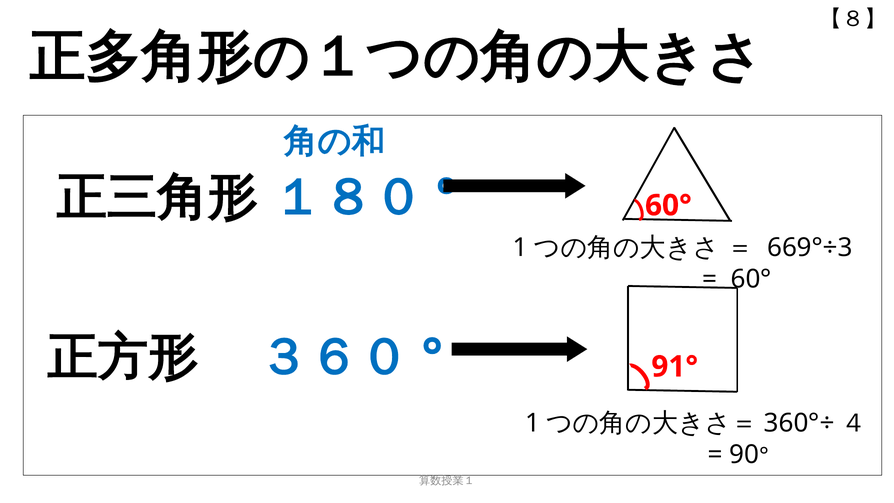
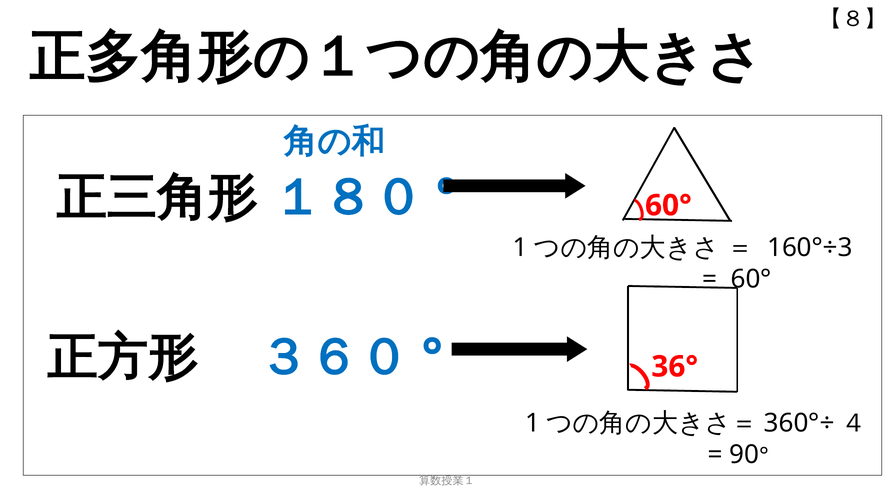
669°÷3: 669°÷3 -> 160°÷3 (810, 248)
91°: 91° -> 36° (675, 367)
